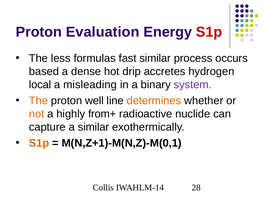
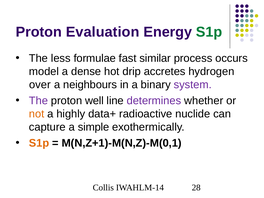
S1p colour: red -> green (209, 32)
formulas: formulas -> formulae (95, 58)
based: based -> model (44, 72)
local: local -> over (40, 85)
misleading: misleading -> neighbours (90, 85)
The colour: orange -> purple (38, 101)
determines colour: orange -> purple (154, 101)
from+: from+ -> data+ (102, 114)
a similar: similar -> simple (94, 127)
